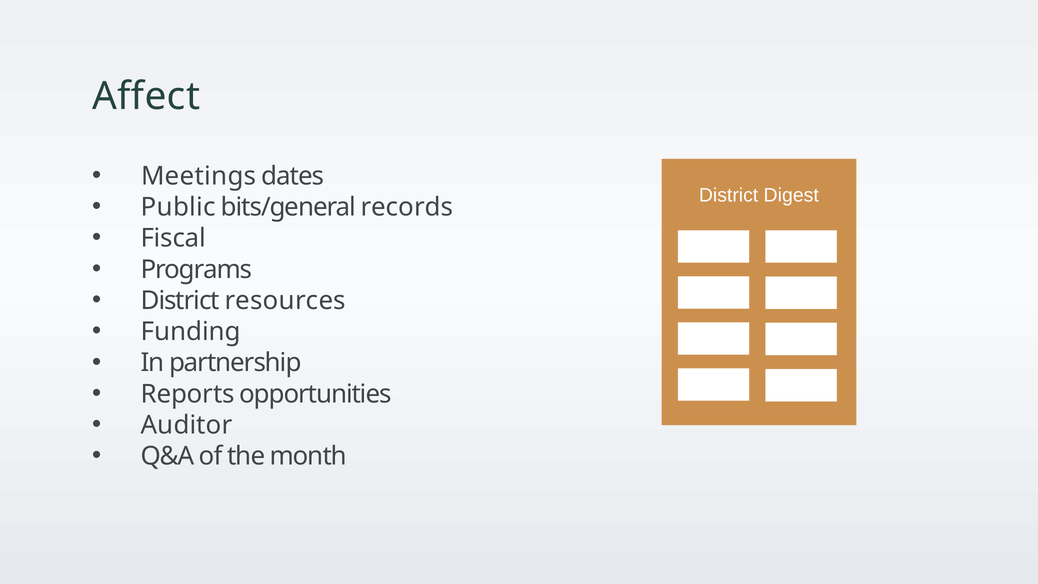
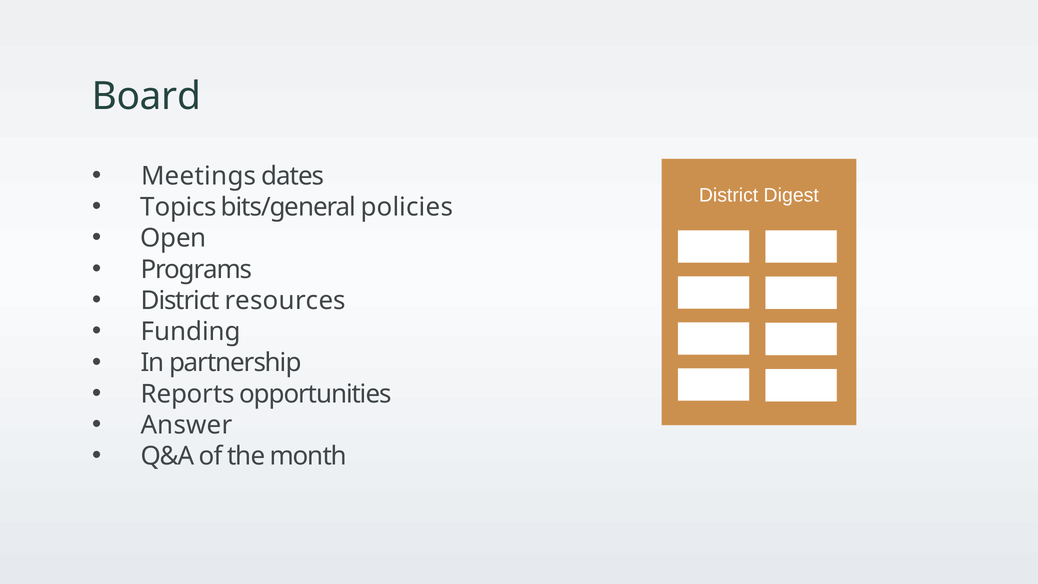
Affect: Affect -> Board (146, 96)
Public: Public -> Topics (179, 207)
records: records -> policies (407, 207)
Fiscal: Fiscal -> Open (173, 238)
Auditor: Auditor -> Answer (186, 425)
